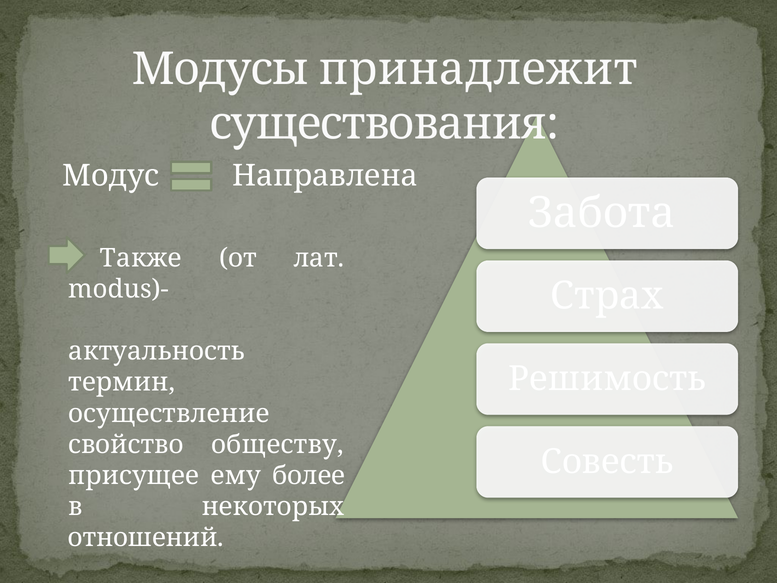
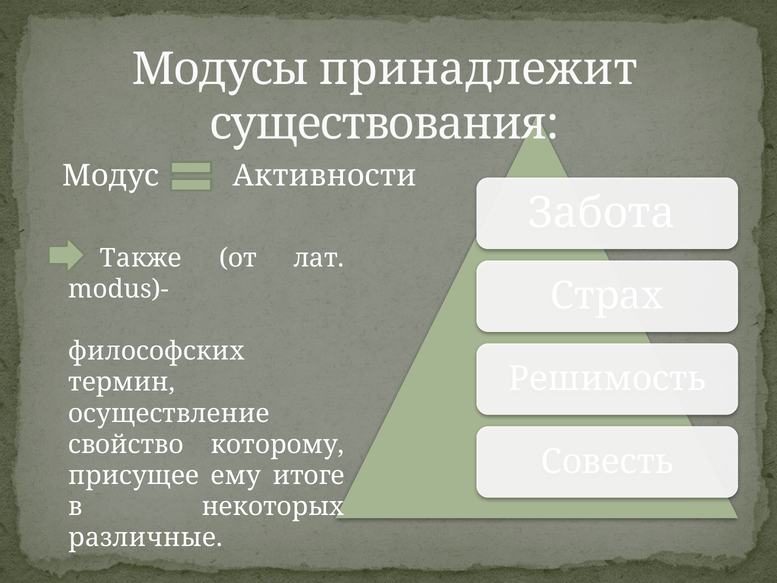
Направлена: Направлена -> Активности (325, 176)
актуальность: актуальность -> философских (156, 351)
обществу: обществу -> которому (278, 444)
более: более -> итоге (309, 475)
отношений: отношений -> различные (146, 538)
